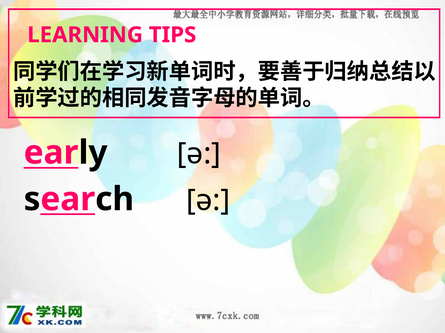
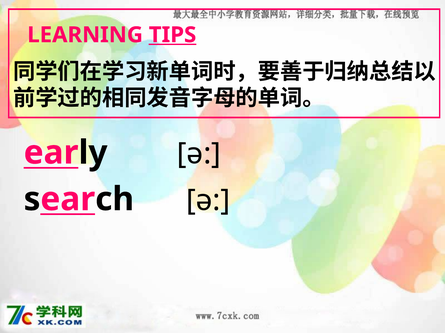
TIPS underline: none -> present (173, 35)
